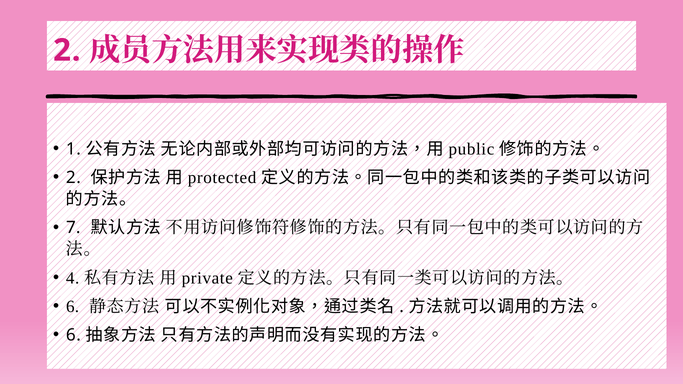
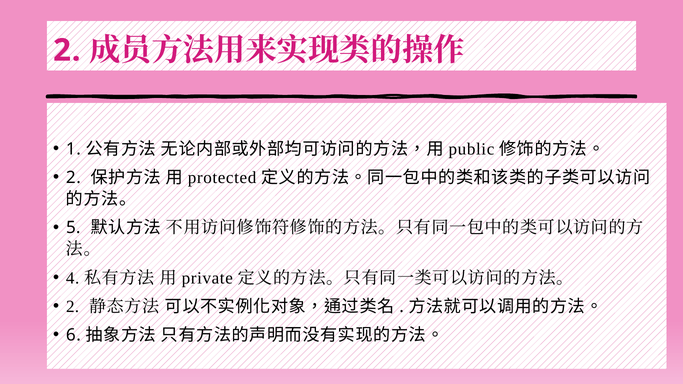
7: 7 -> 5 (73, 228)
6: 6 -> 2 (73, 307)
